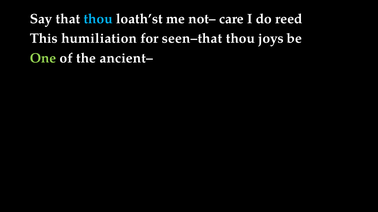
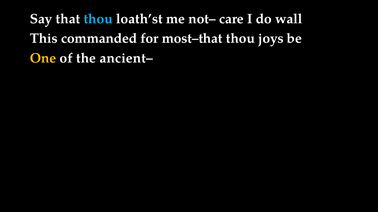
reed: reed -> wall (289, 19)
humiliation: humiliation -> commanded (99, 39)
seen–that: seen–that -> most–that (192, 39)
One colour: light green -> yellow (43, 58)
